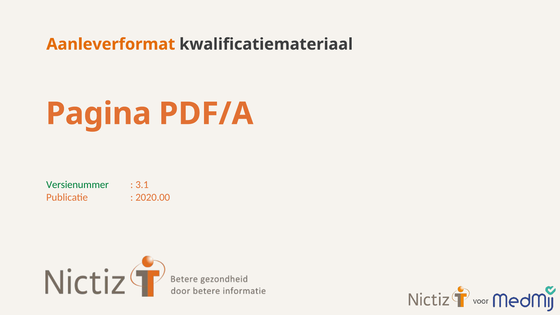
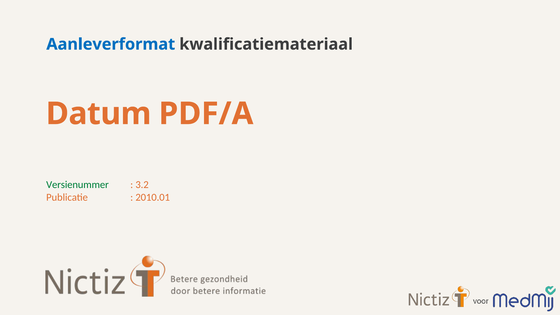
Aanleverformat colour: orange -> blue (111, 44)
Pagina: Pagina -> Datum (99, 114)
3.1: 3.1 -> 3.2 (142, 185)
2020.00: 2020.00 -> 2010.01 (153, 197)
